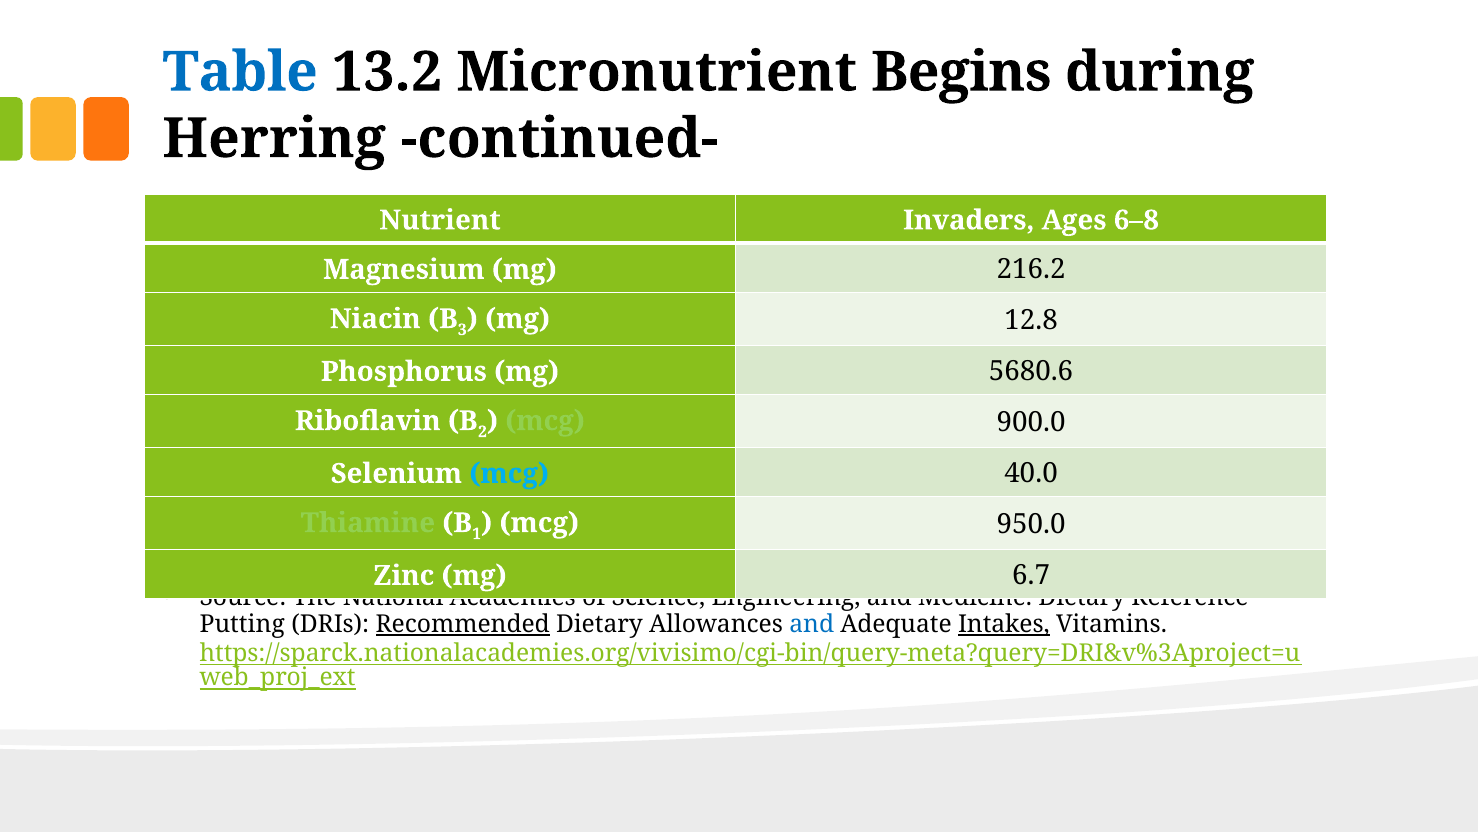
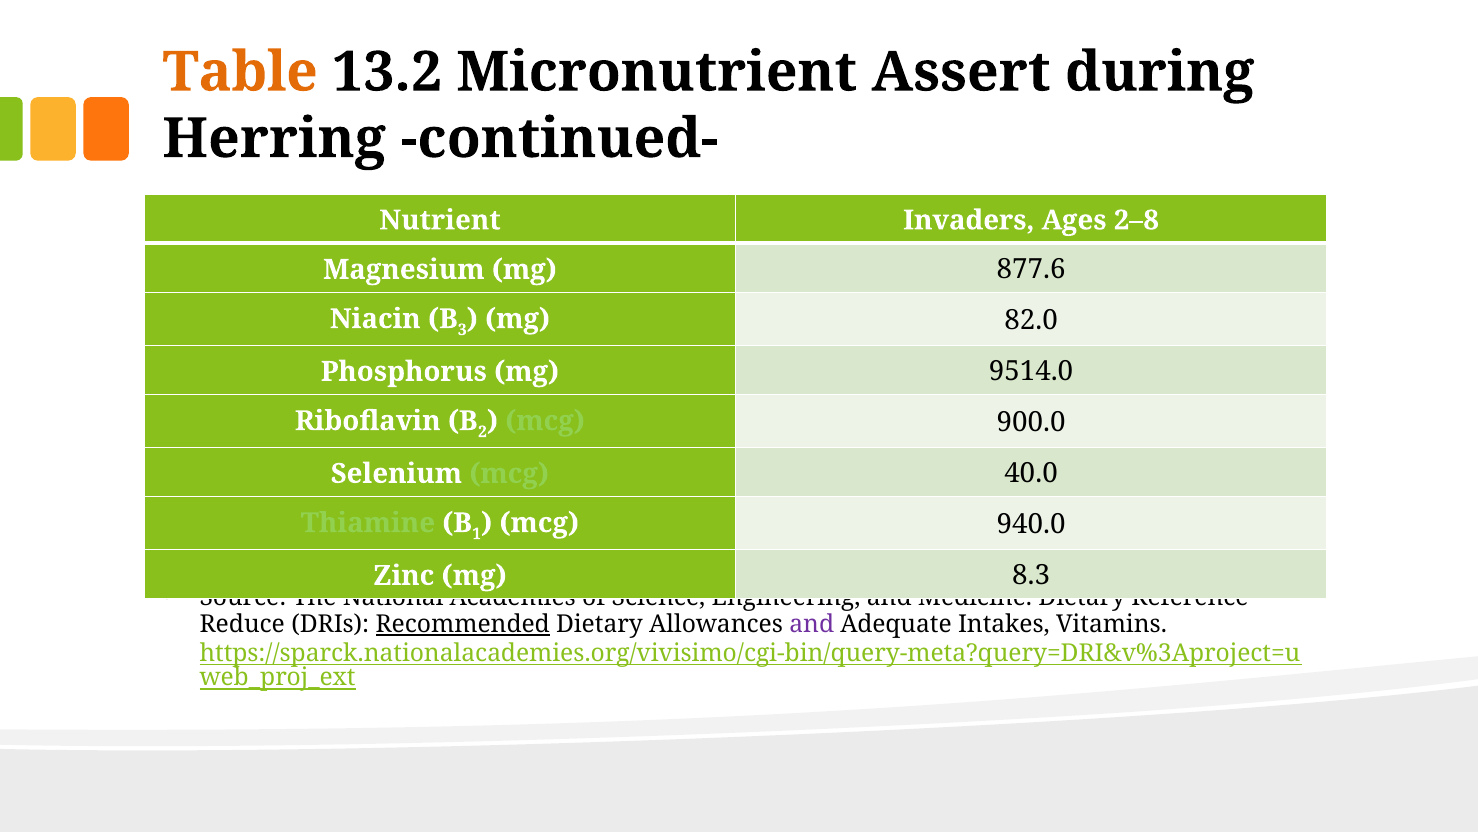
Table colour: blue -> orange (240, 72)
Begins: Begins -> Assert (961, 72)
6–8: 6–8 -> 2–8 (1136, 220)
216.2: 216.2 -> 877.6 (1031, 269)
12.8: 12.8 -> 82.0 (1031, 320)
5680.6: 5680.6 -> 9514.0 (1031, 371)
mcg colour: light blue -> light green (509, 473)
950.0: 950.0 -> 940.0 (1031, 524)
6.7: 6.7 -> 8.3 (1031, 575)
Putting: Putting -> Reduce (242, 624)
and colour: blue -> purple (812, 624)
Intakes underline: present -> none (1004, 624)
